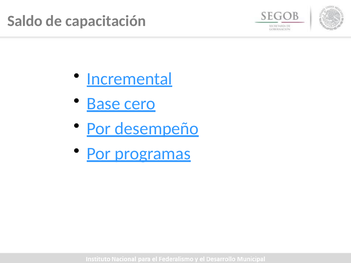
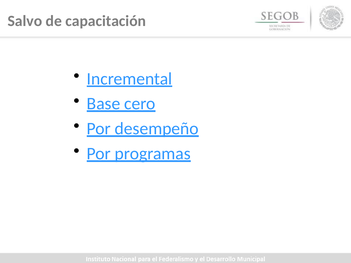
Saldo: Saldo -> Salvo (25, 21)
